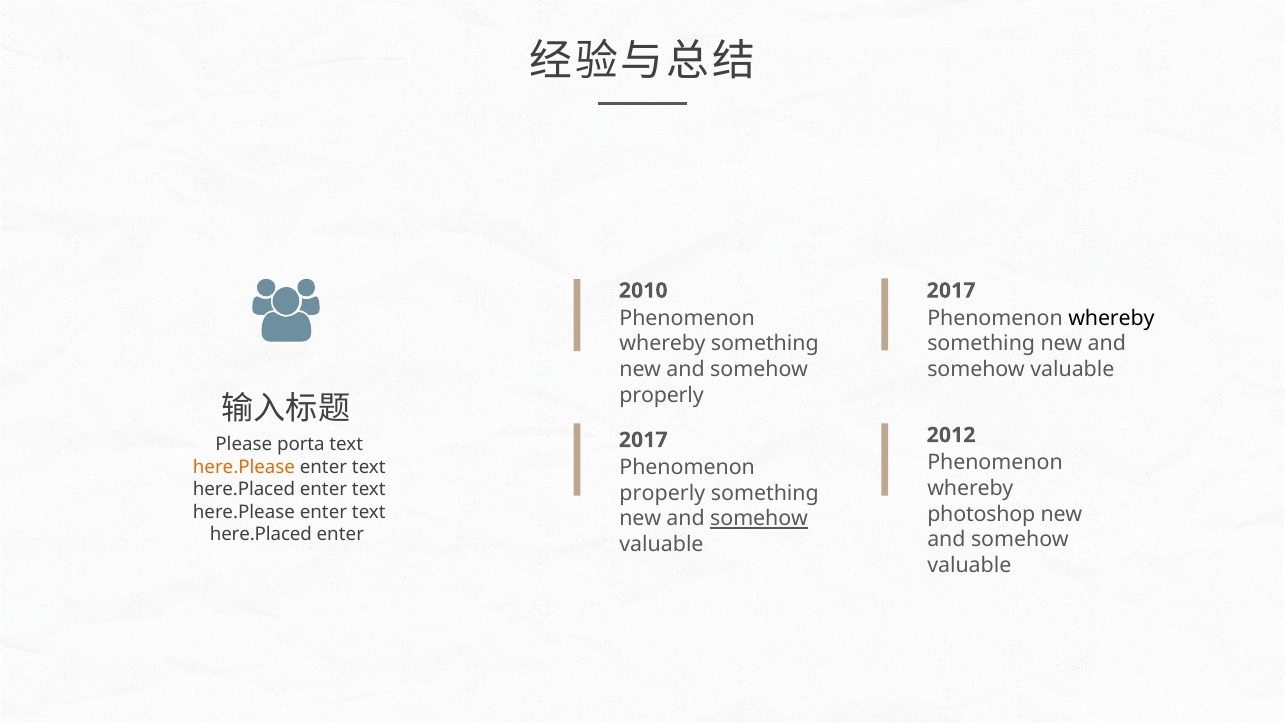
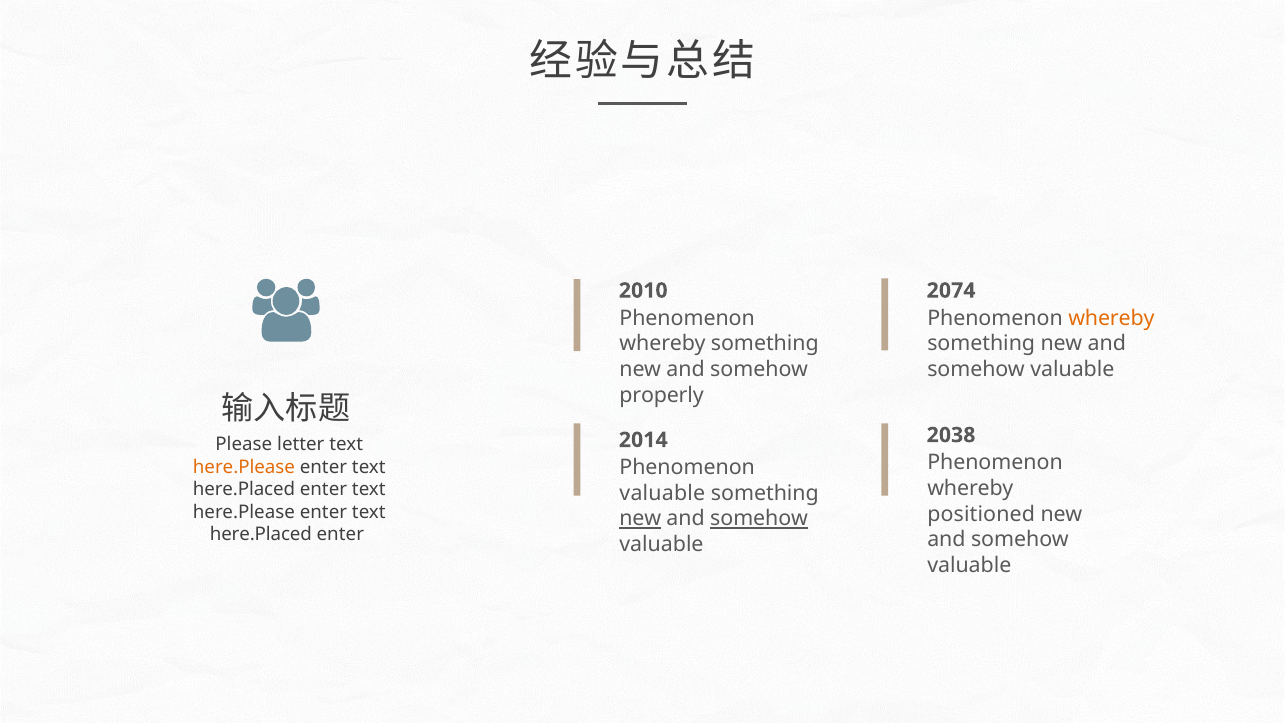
2017: 2017 -> 2074 (951, 291)
whereby colour: black -> orange (1111, 318)
2012: 2012 -> 2038 (951, 435)
2017: 2017 -> 2014 (643, 440)
porta: porta -> letter (301, 444)
properly: properly -> valuable (662, 493)
photoshop: photoshop -> positioned (981, 514)
new underline: none -> present (640, 519)
